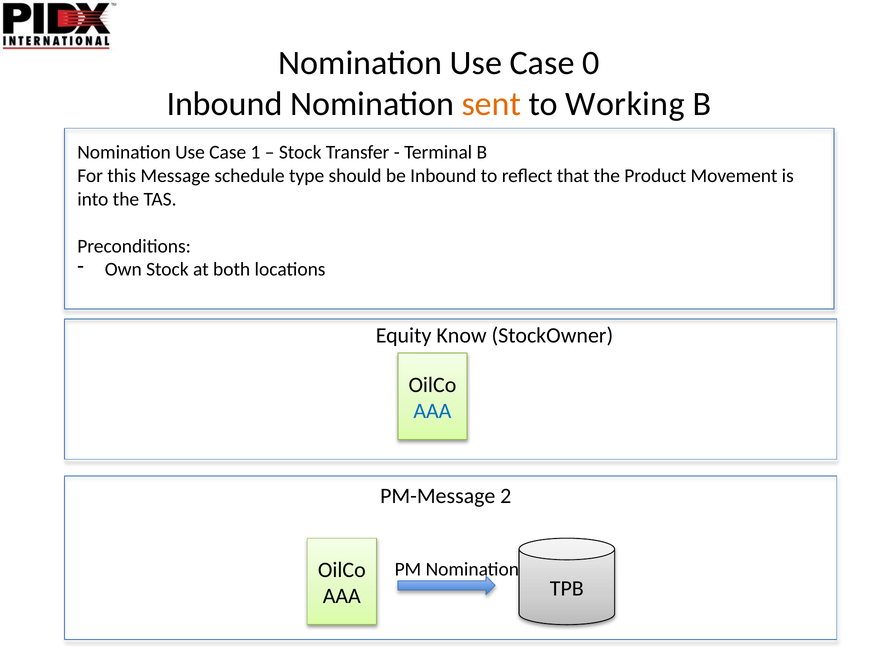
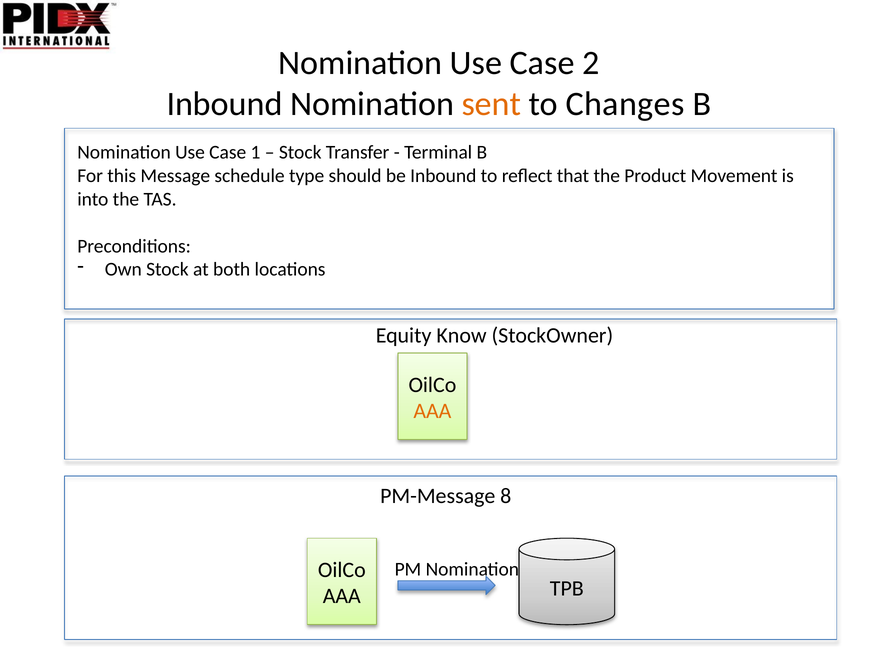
0: 0 -> 2 (591, 63)
Working: Working -> Changes (625, 104)
AAA colour: blue -> orange (432, 411)
2: 2 -> 8 (506, 496)
